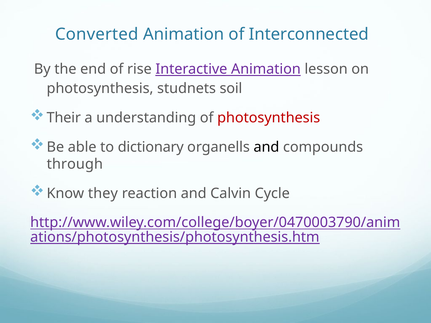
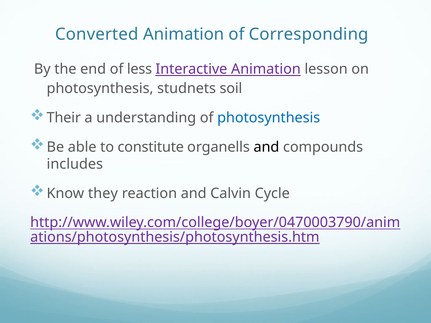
Interconnected: Interconnected -> Corresponding (309, 34)
rise: rise -> less (140, 69)
photosynthesis colour: red -> blue (269, 118)
dictionary: dictionary -> constitute (151, 147)
through: through -> includes (75, 164)
